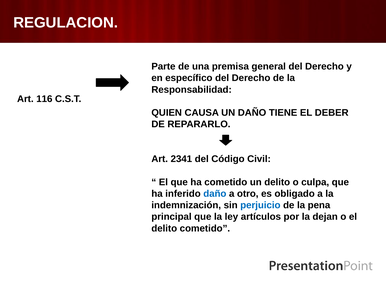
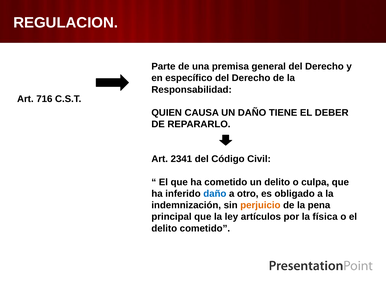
116: 116 -> 716 (44, 99)
perjuicio colour: blue -> orange (260, 206)
dejan: dejan -> física (325, 217)
